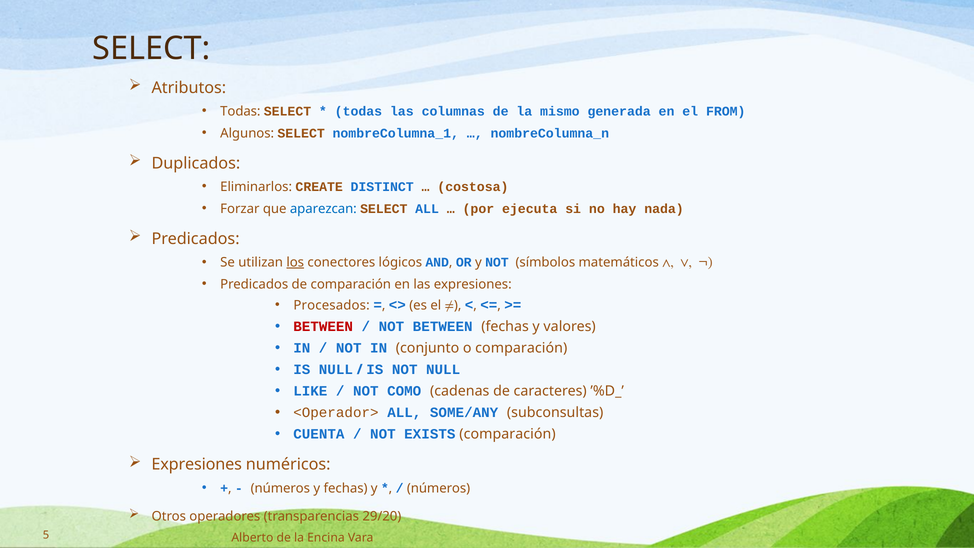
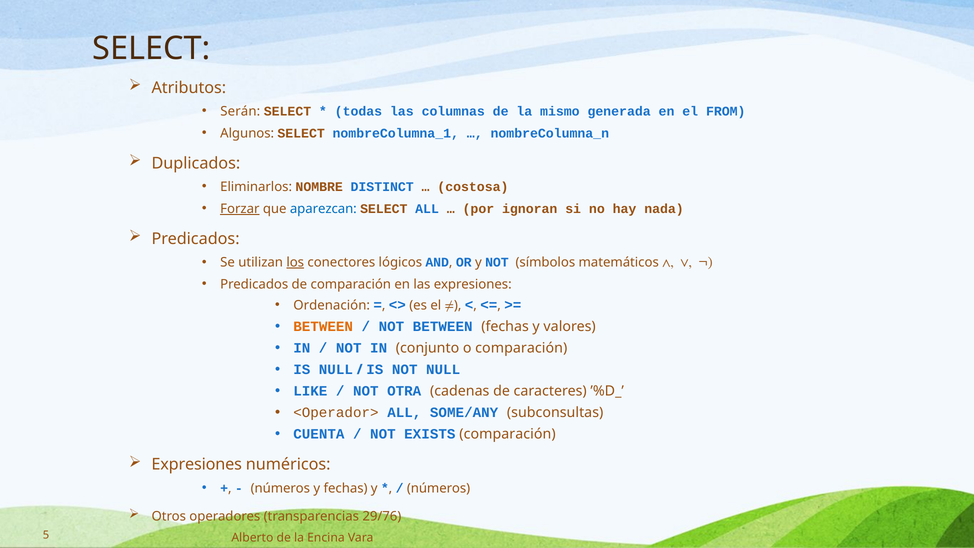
Todas: Todas -> Serán (240, 111)
CREATE: CREATE -> NOMBRE (319, 187)
Forzar underline: none -> present (240, 209)
ejecuta: ejecuta -> ignoran (530, 209)
Procesados: Procesados -> Ordenación (332, 305)
BETWEEN colour: red -> orange (323, 326)
COMO: COMO -> OTRA (404, 391)
29/20: 29/20 -> 29/76 (382, 516)
